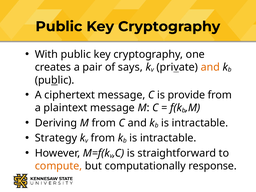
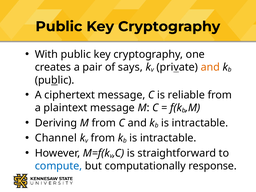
provide: provide -> reliable (186, 95)
Strategy: Strategy -> Channel (56, 138)
compute colour: orange -> blue (59, 166)
